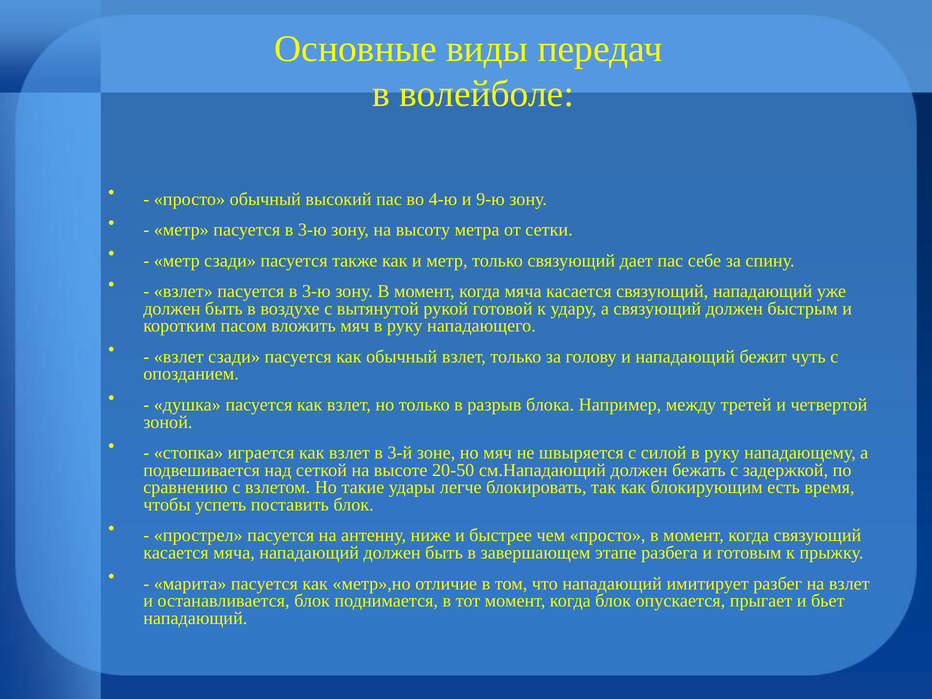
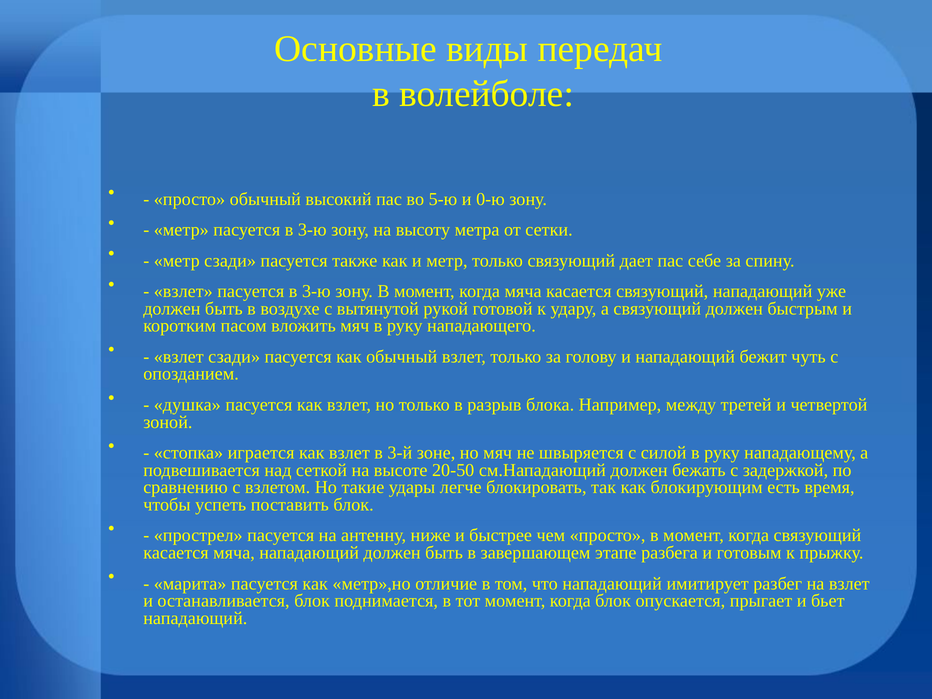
4-ю: 4-ю -> 5-ю (443, 199)
9-ю: 9-ю -> 0-ю (490, 199)
